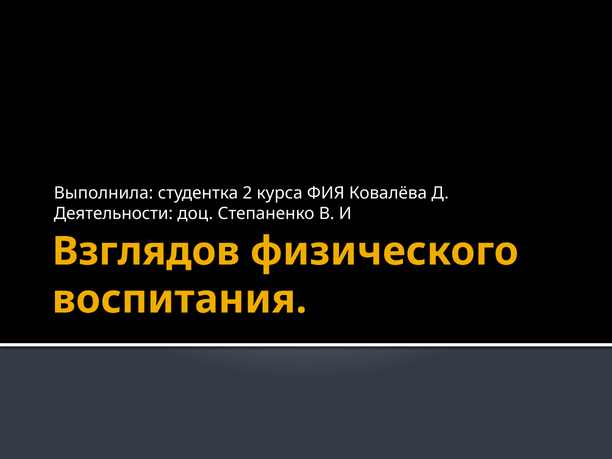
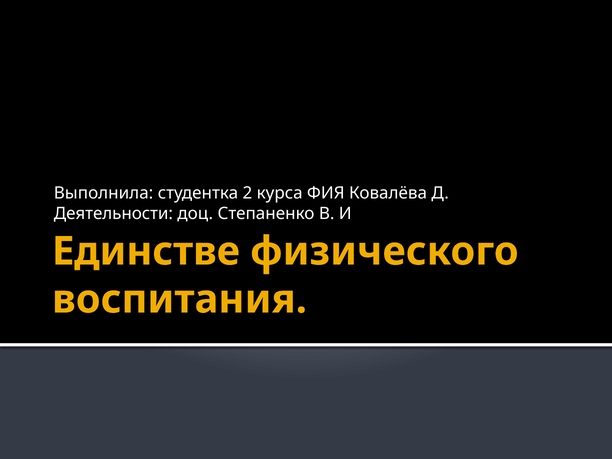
Взглядов: Взглядов -> Единстве (146, 251)
